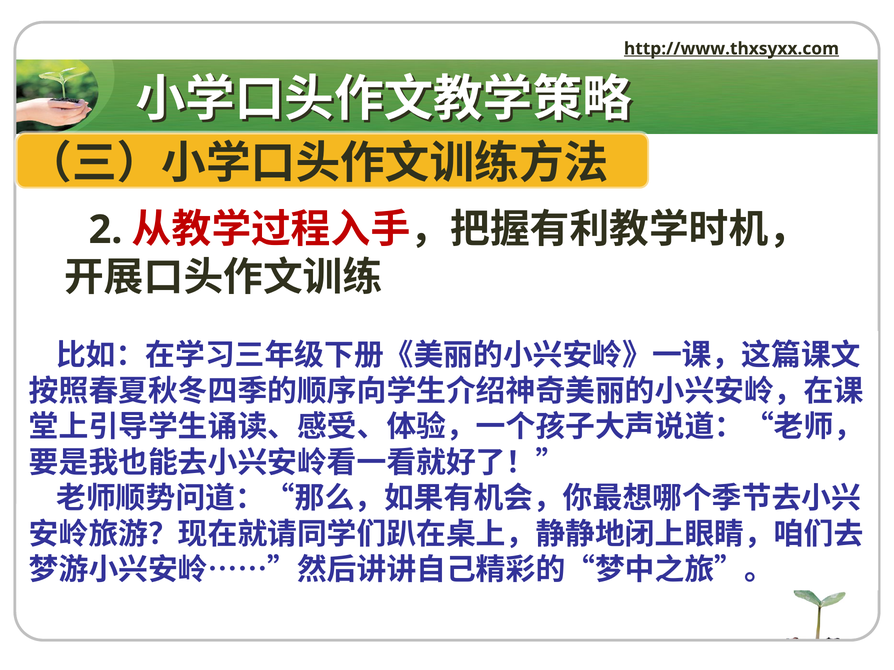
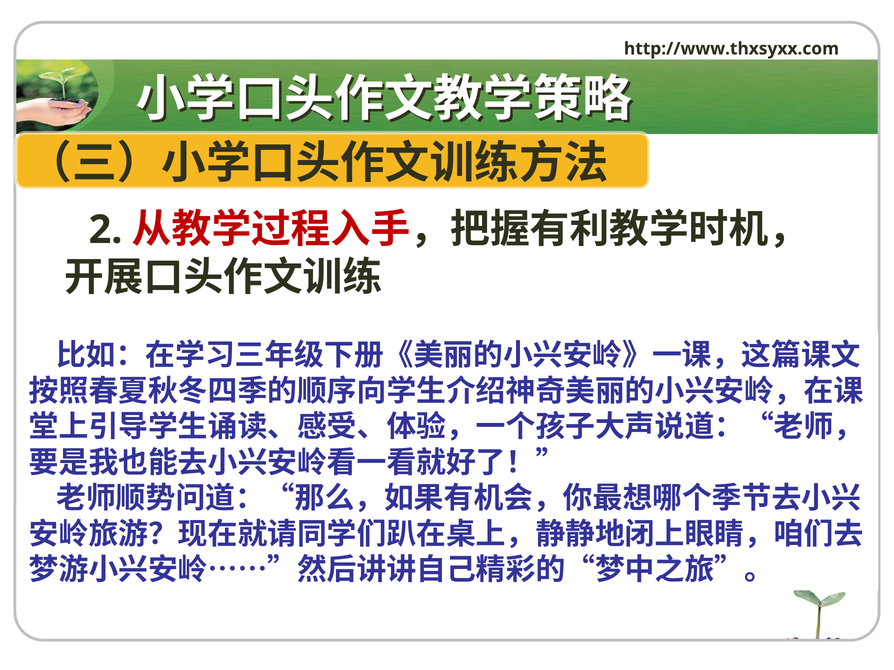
http://www.thxsyxx.com underline: present -> none (732, 49)
